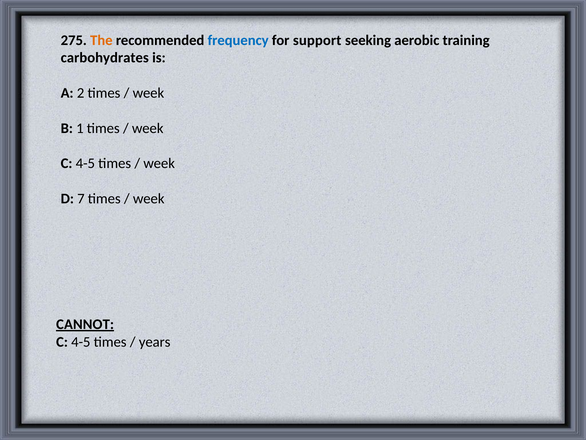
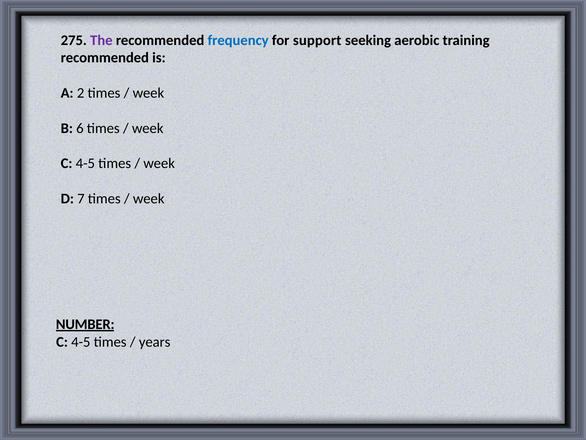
The colour: orange -> purple (101, 40)
carbohydrates: carbohydrates -> recommended (105, 58)
1: 1 -> 6 (80, 128)
CANNOT: CANNOT -> NUMBER (85, 324)
